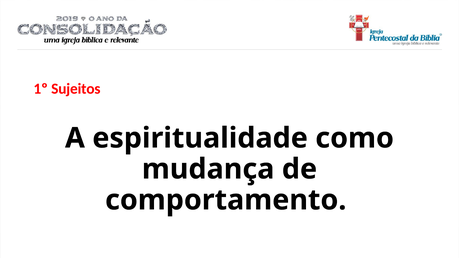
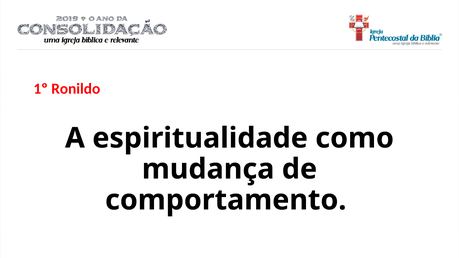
Sujeitos: Sujeitos -> Ronildo (76, 89)
